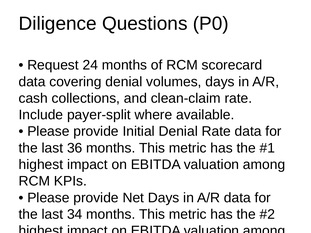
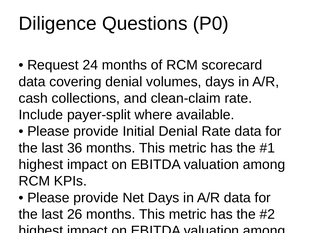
34: 34 -> 26 (75, 215)
